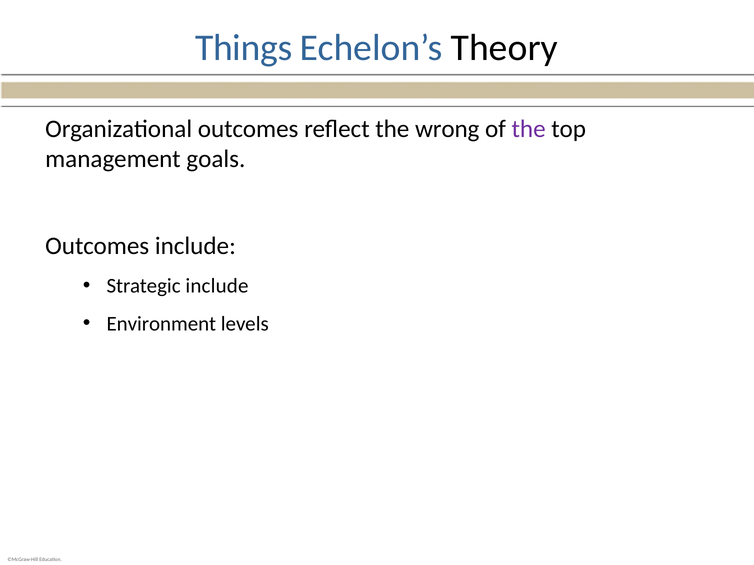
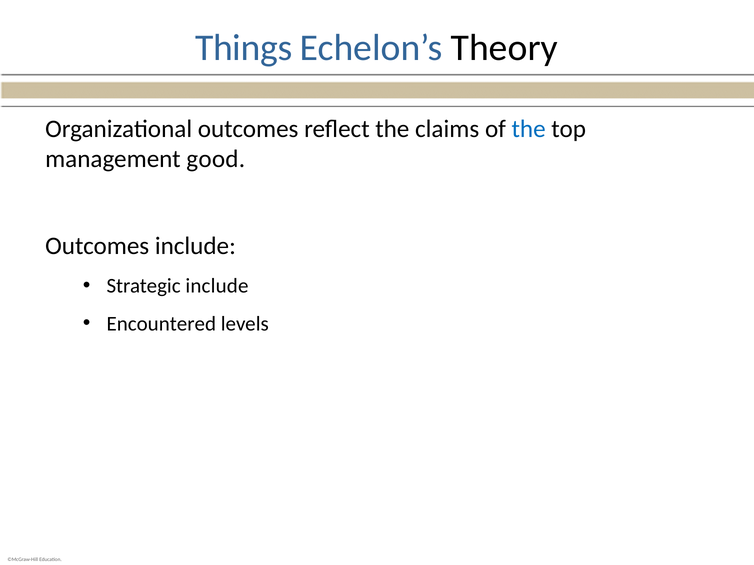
wrong: wrong -> claims (447, 129)
the colour: purple -> blue (529, 129)
goals: goals -> good (216, 159)
Environment: Environment -> Encountered (161, 324)
